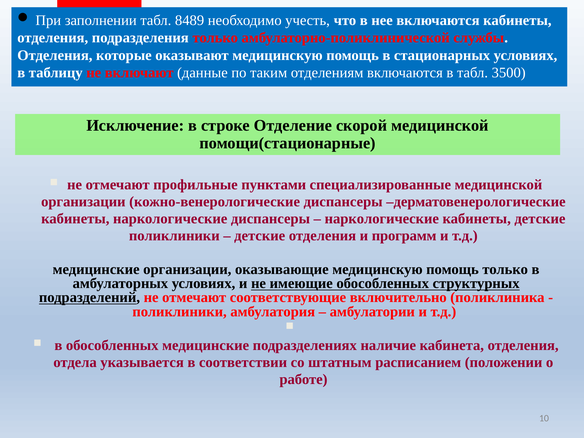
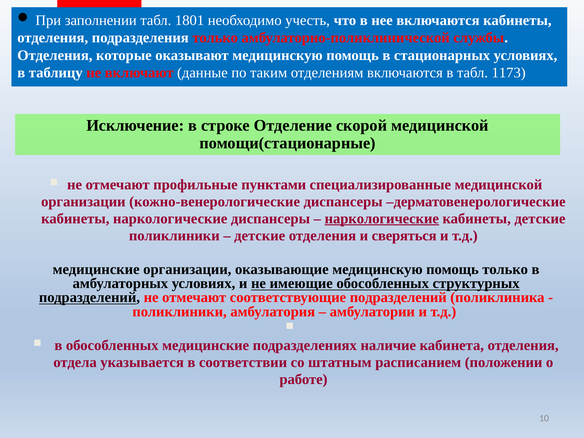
8489: 8489 -> 1801 (190, 20)
3500: 3500 -> 1173 (509, 73)
наркологические underline: none -> present (382, 219)
программ: программ -> сверяться (404, 236)
соответствующие включительно: включительно -> подразделений (398, 298)
